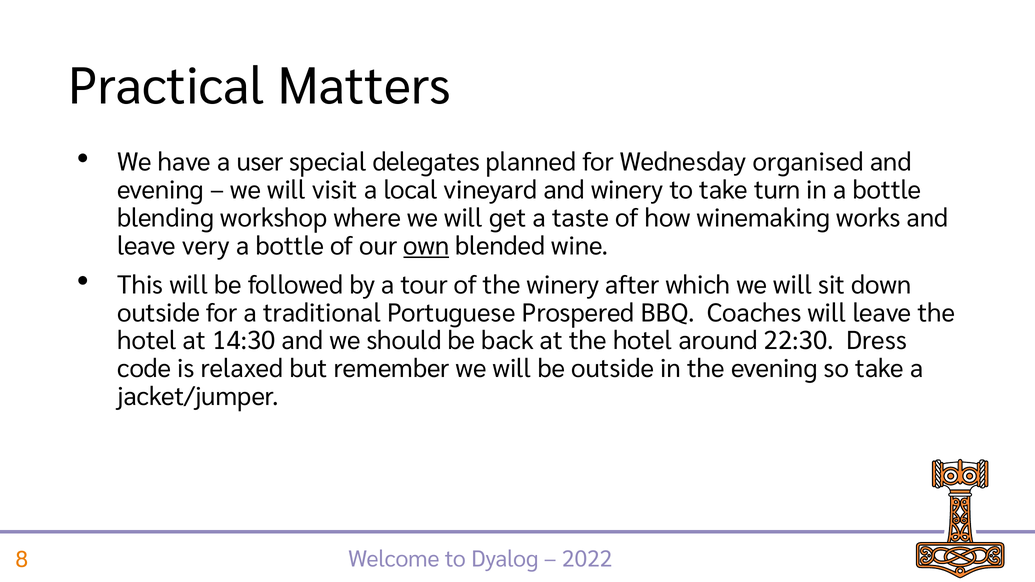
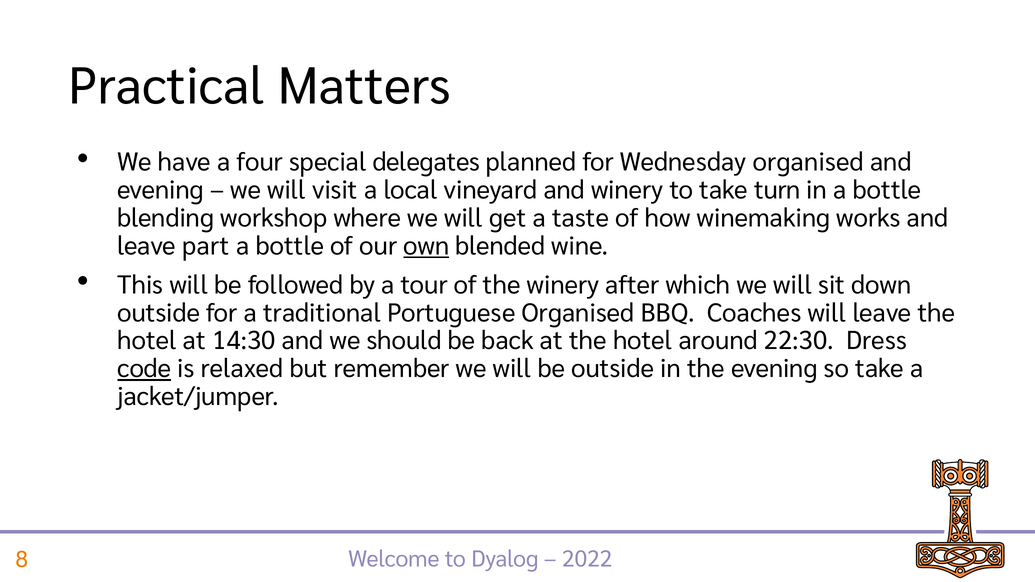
user: user -> four (260, 163)
very: very -> part (206, 246)
Portuguese Prospered: Prospered -> Organised (578, 313)
code underline: none -> present (144, 369)
